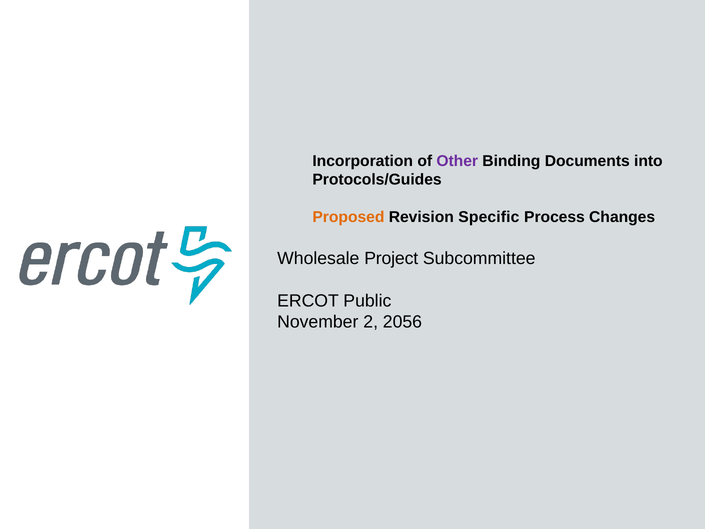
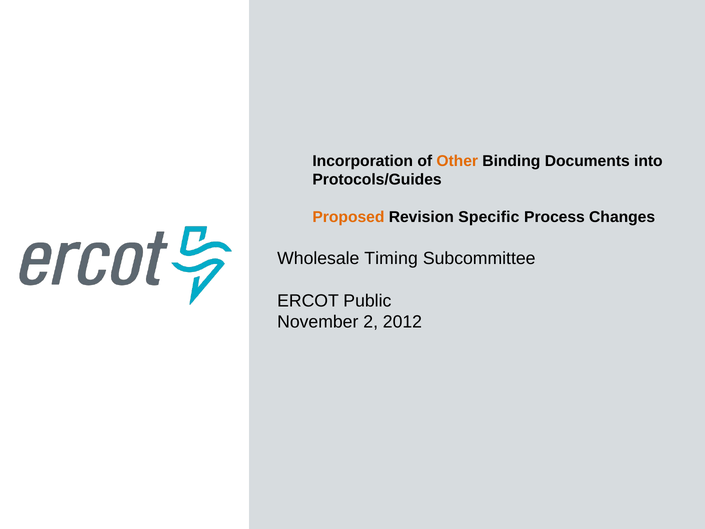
Other colour: purple -> orange (457, 161)
Project: Project -> Timing (391, 258)
2056: 2056 -> 2012 (402, 322)
